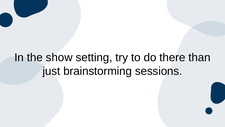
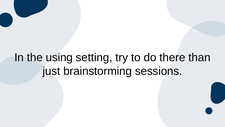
show: show -> using (59, 57)
